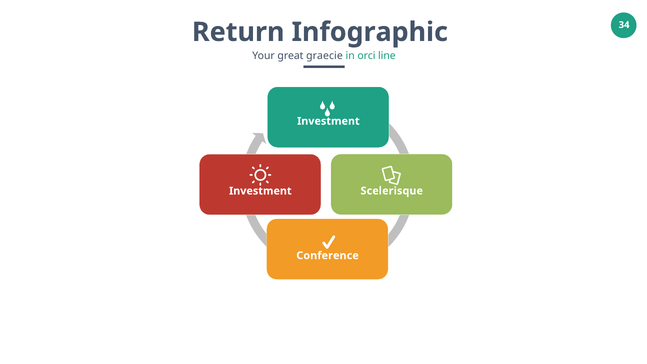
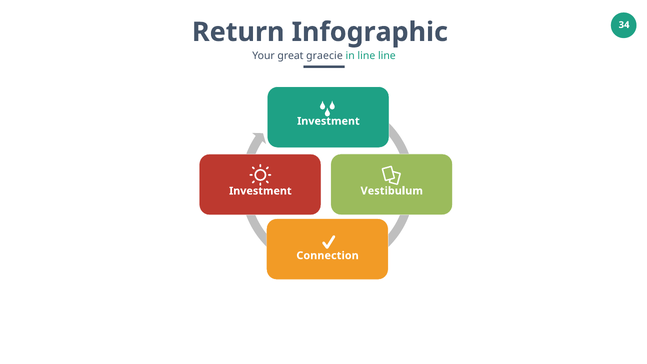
in orci: orci -> line (366, 56)
Scelerisque: Scelerisque -> Vestibulum (392, 191)
Conference: Conference -> Connection (328, 256)
